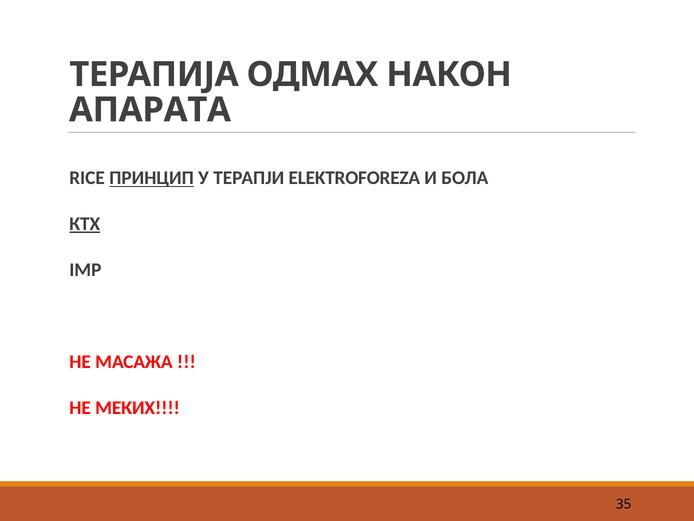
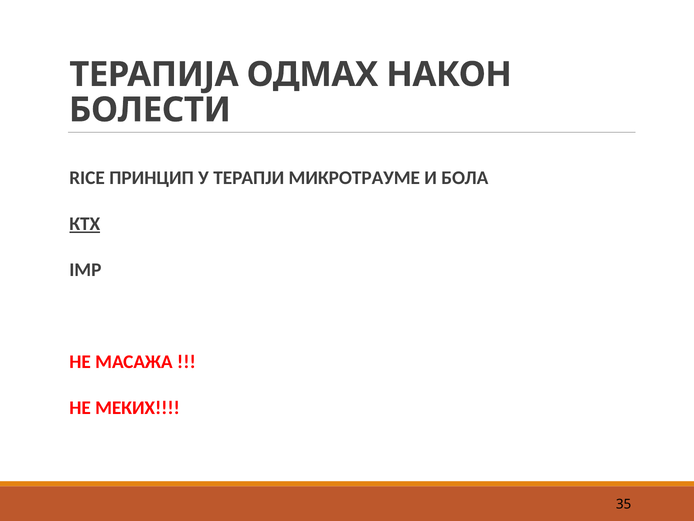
АПАРАТА: АПАРАТА -> БОЛЕСТИ (150, 110)
ПРИНЦИП underline: present -> none (152, 178)
ELEKTROFOREZA: ELEKTROFOREZA -> МИКРОТРАУМЕ (354, 178)
